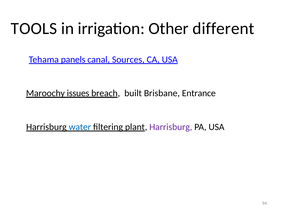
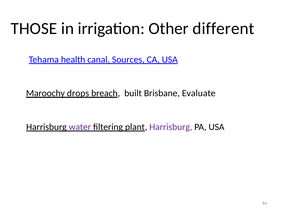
TOOLS: TOOLS -> THOSE (34, 28)
panels: panels -> health (73, 60)
issues: issues -> drops (78, 93)
Entrance: Entrance -> Evaluate (199, 93)
water colour: blue -> purple (80, 127)
